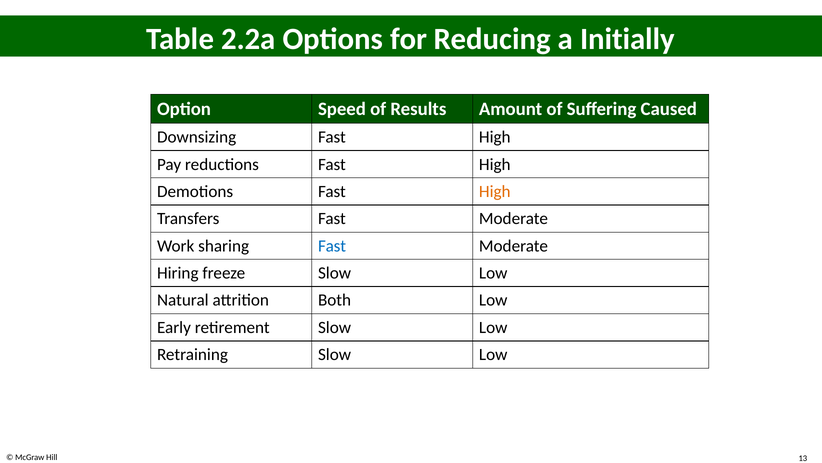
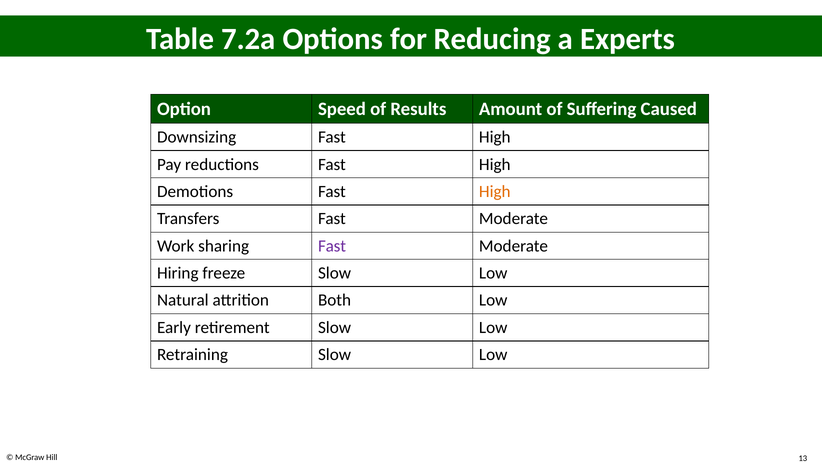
2.2a: 2.2a -> 7.2a (248, 39)
Initially: Initially -> Experts (628, 39)
Fast colour: blue -> purple (332, 246)
